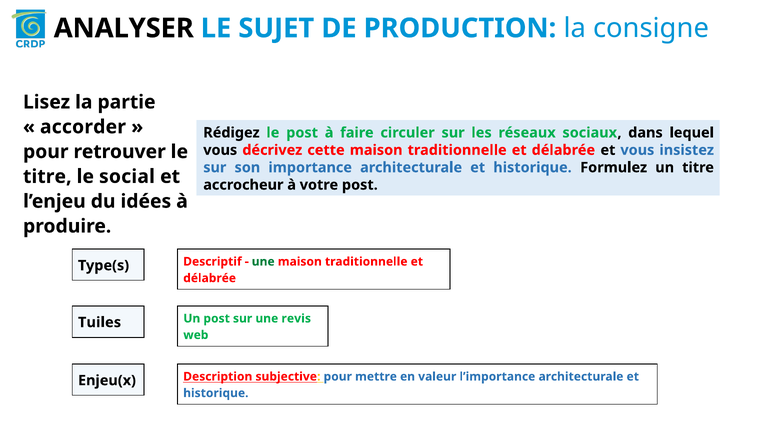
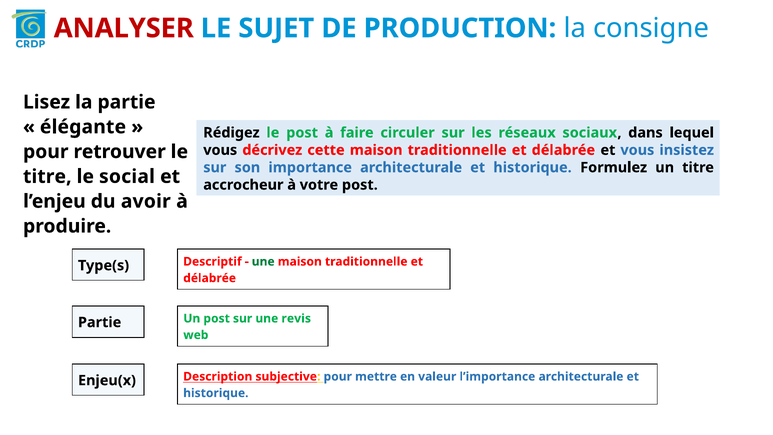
ANALYSER colour: black -> red (124, 28)
accorder: accorder -> élégante (83, 127)
idées: idées -> avoir (146, 201)
Tuiles: Tuiles -> Partie (100, 322)
